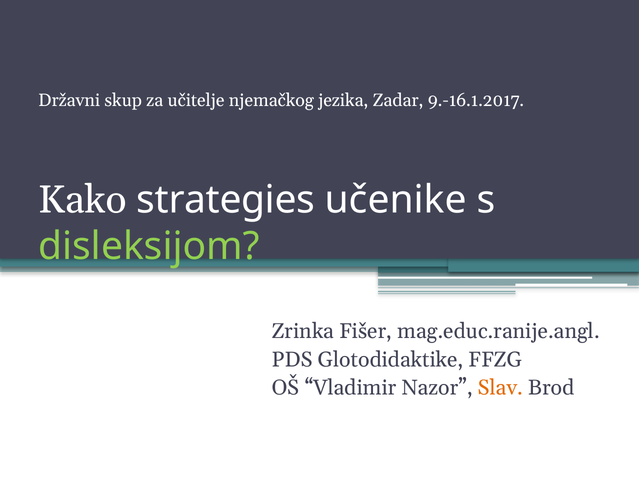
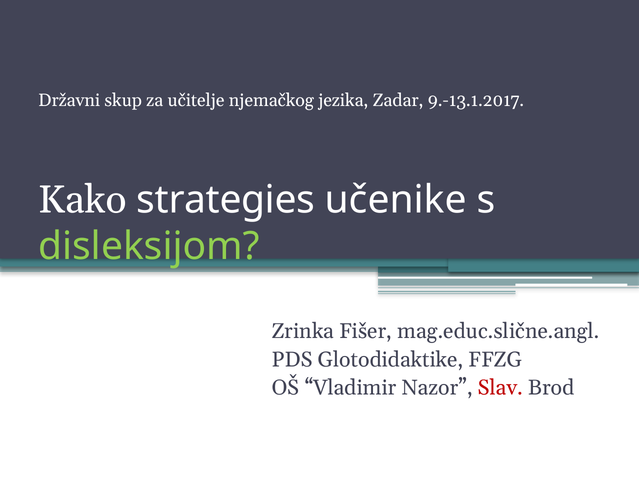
9.-16.1.2017: 9.-16.1.2017 -> 9.-13.1.2017 (476, 100)
mag.educ.ranije.angl: mag.educ.ranije.angl -> mag.educ.slične.angl (499, 332)
Slav colour: orange -> red (500, 388)
